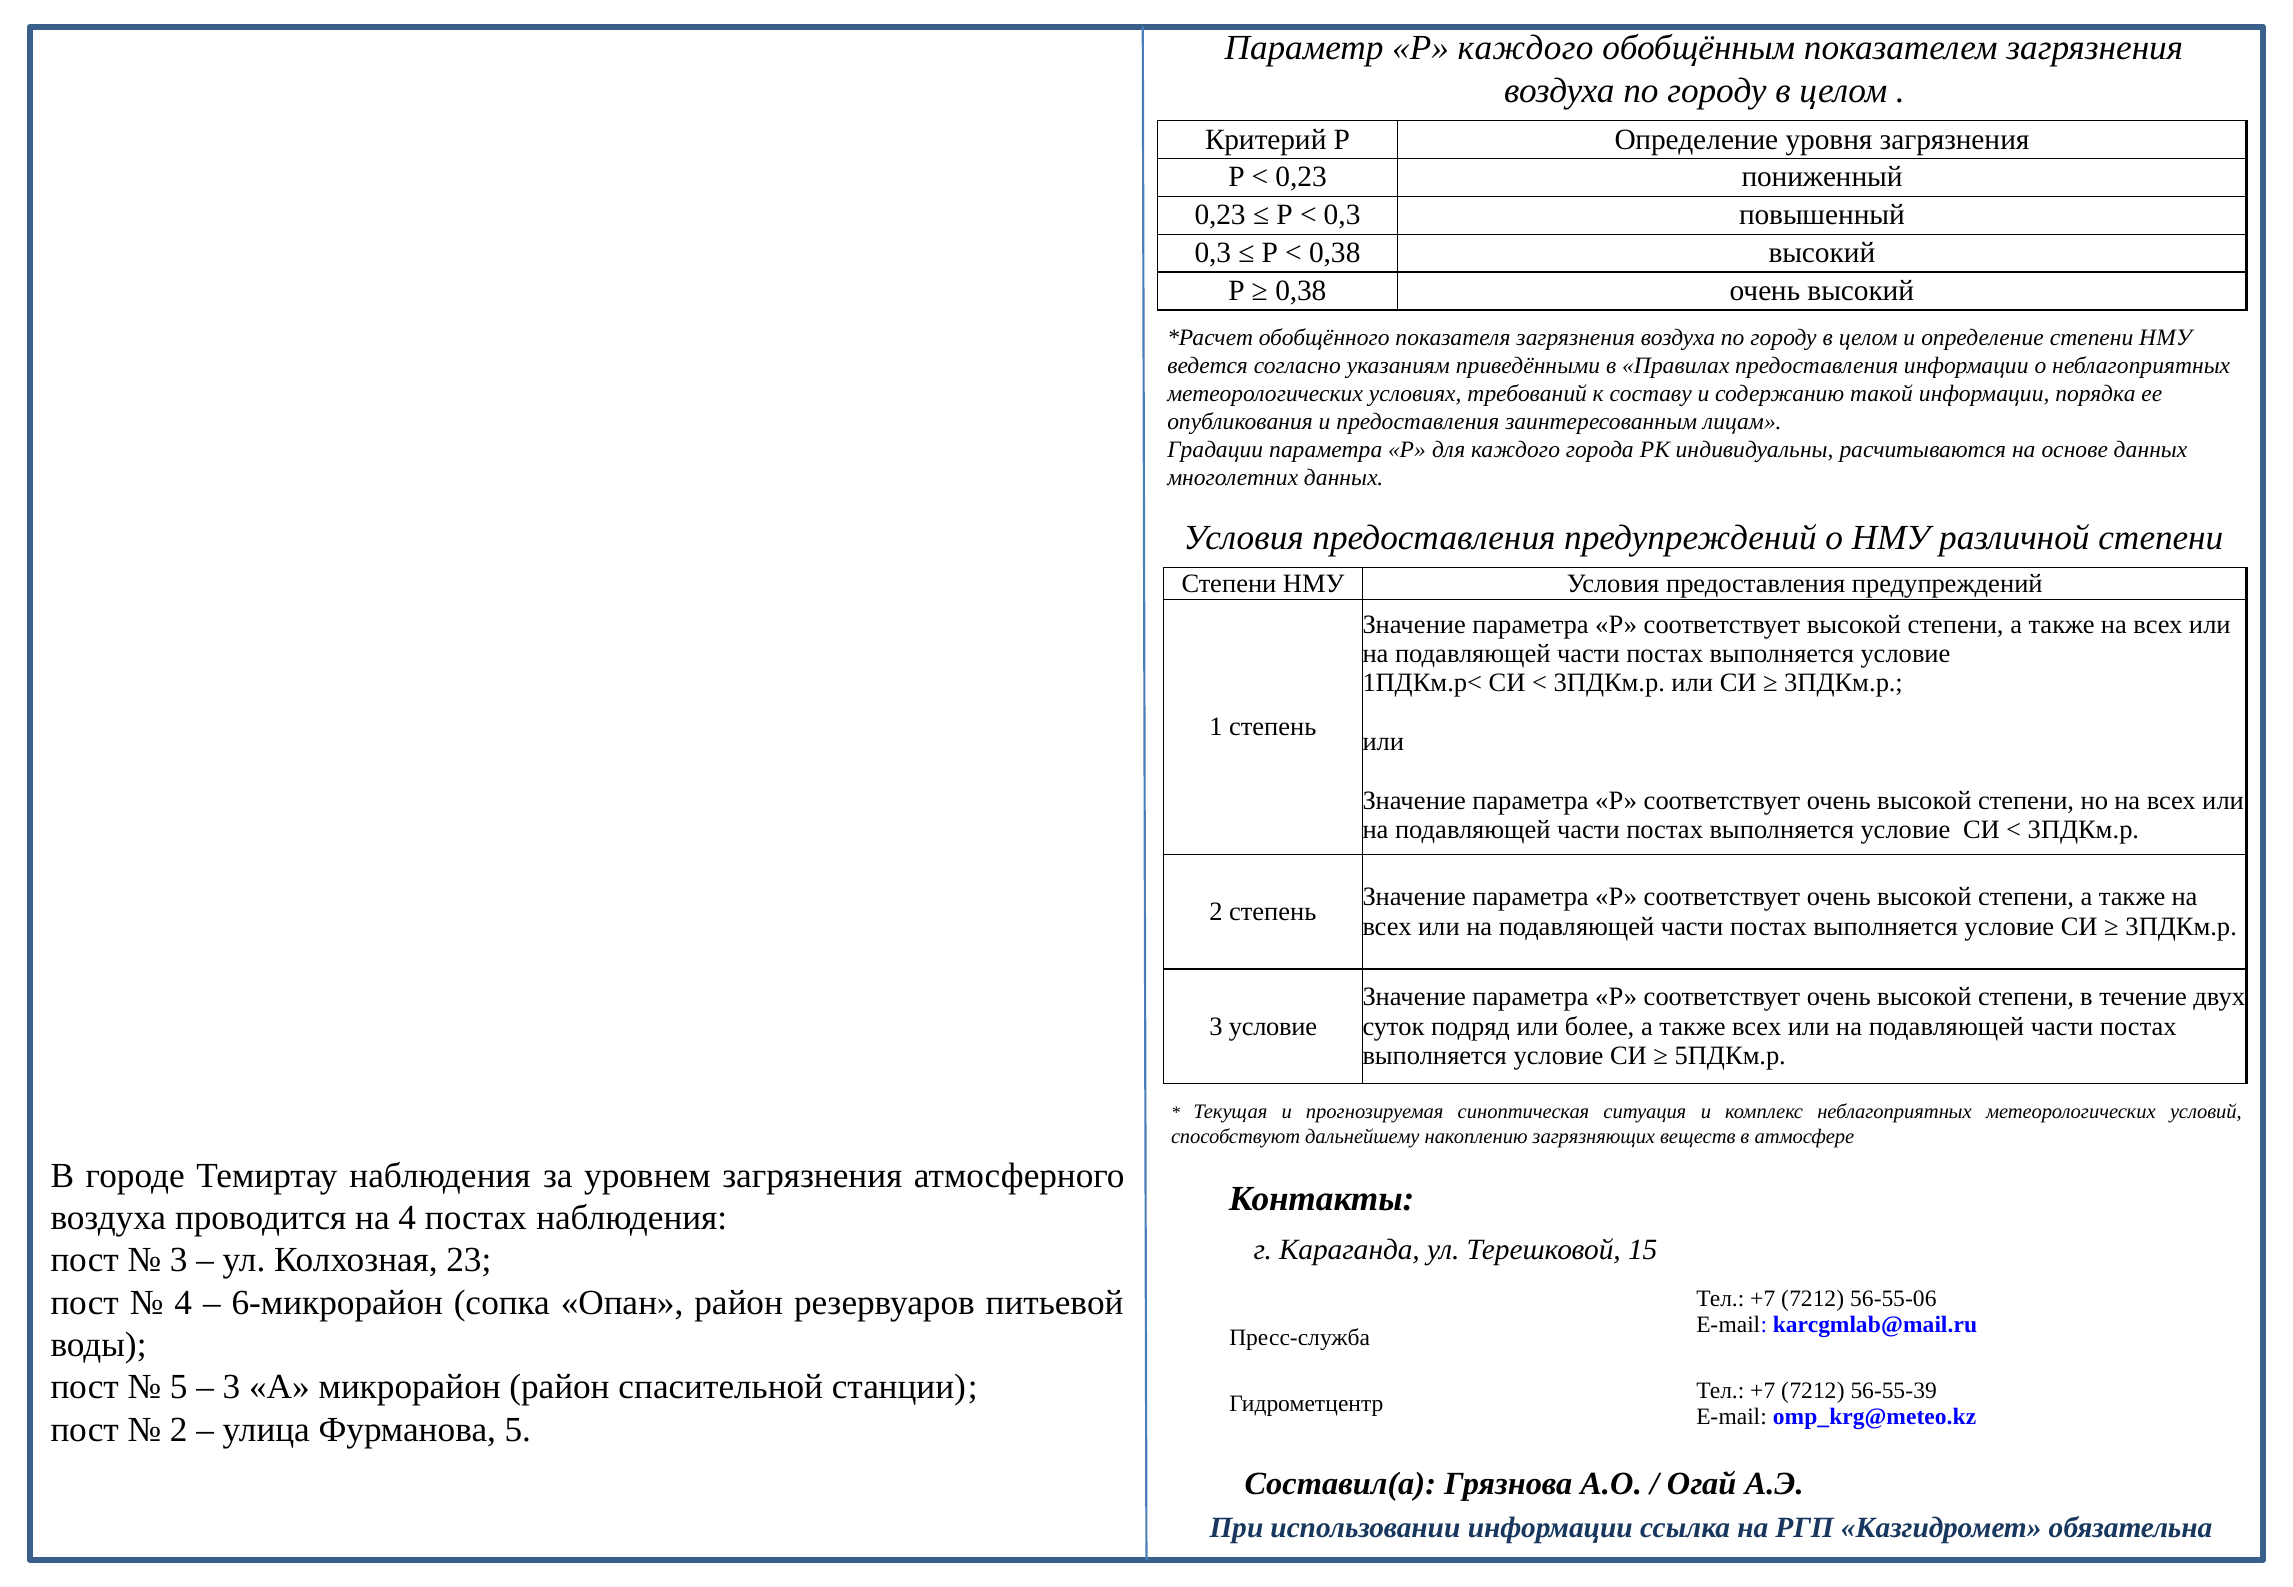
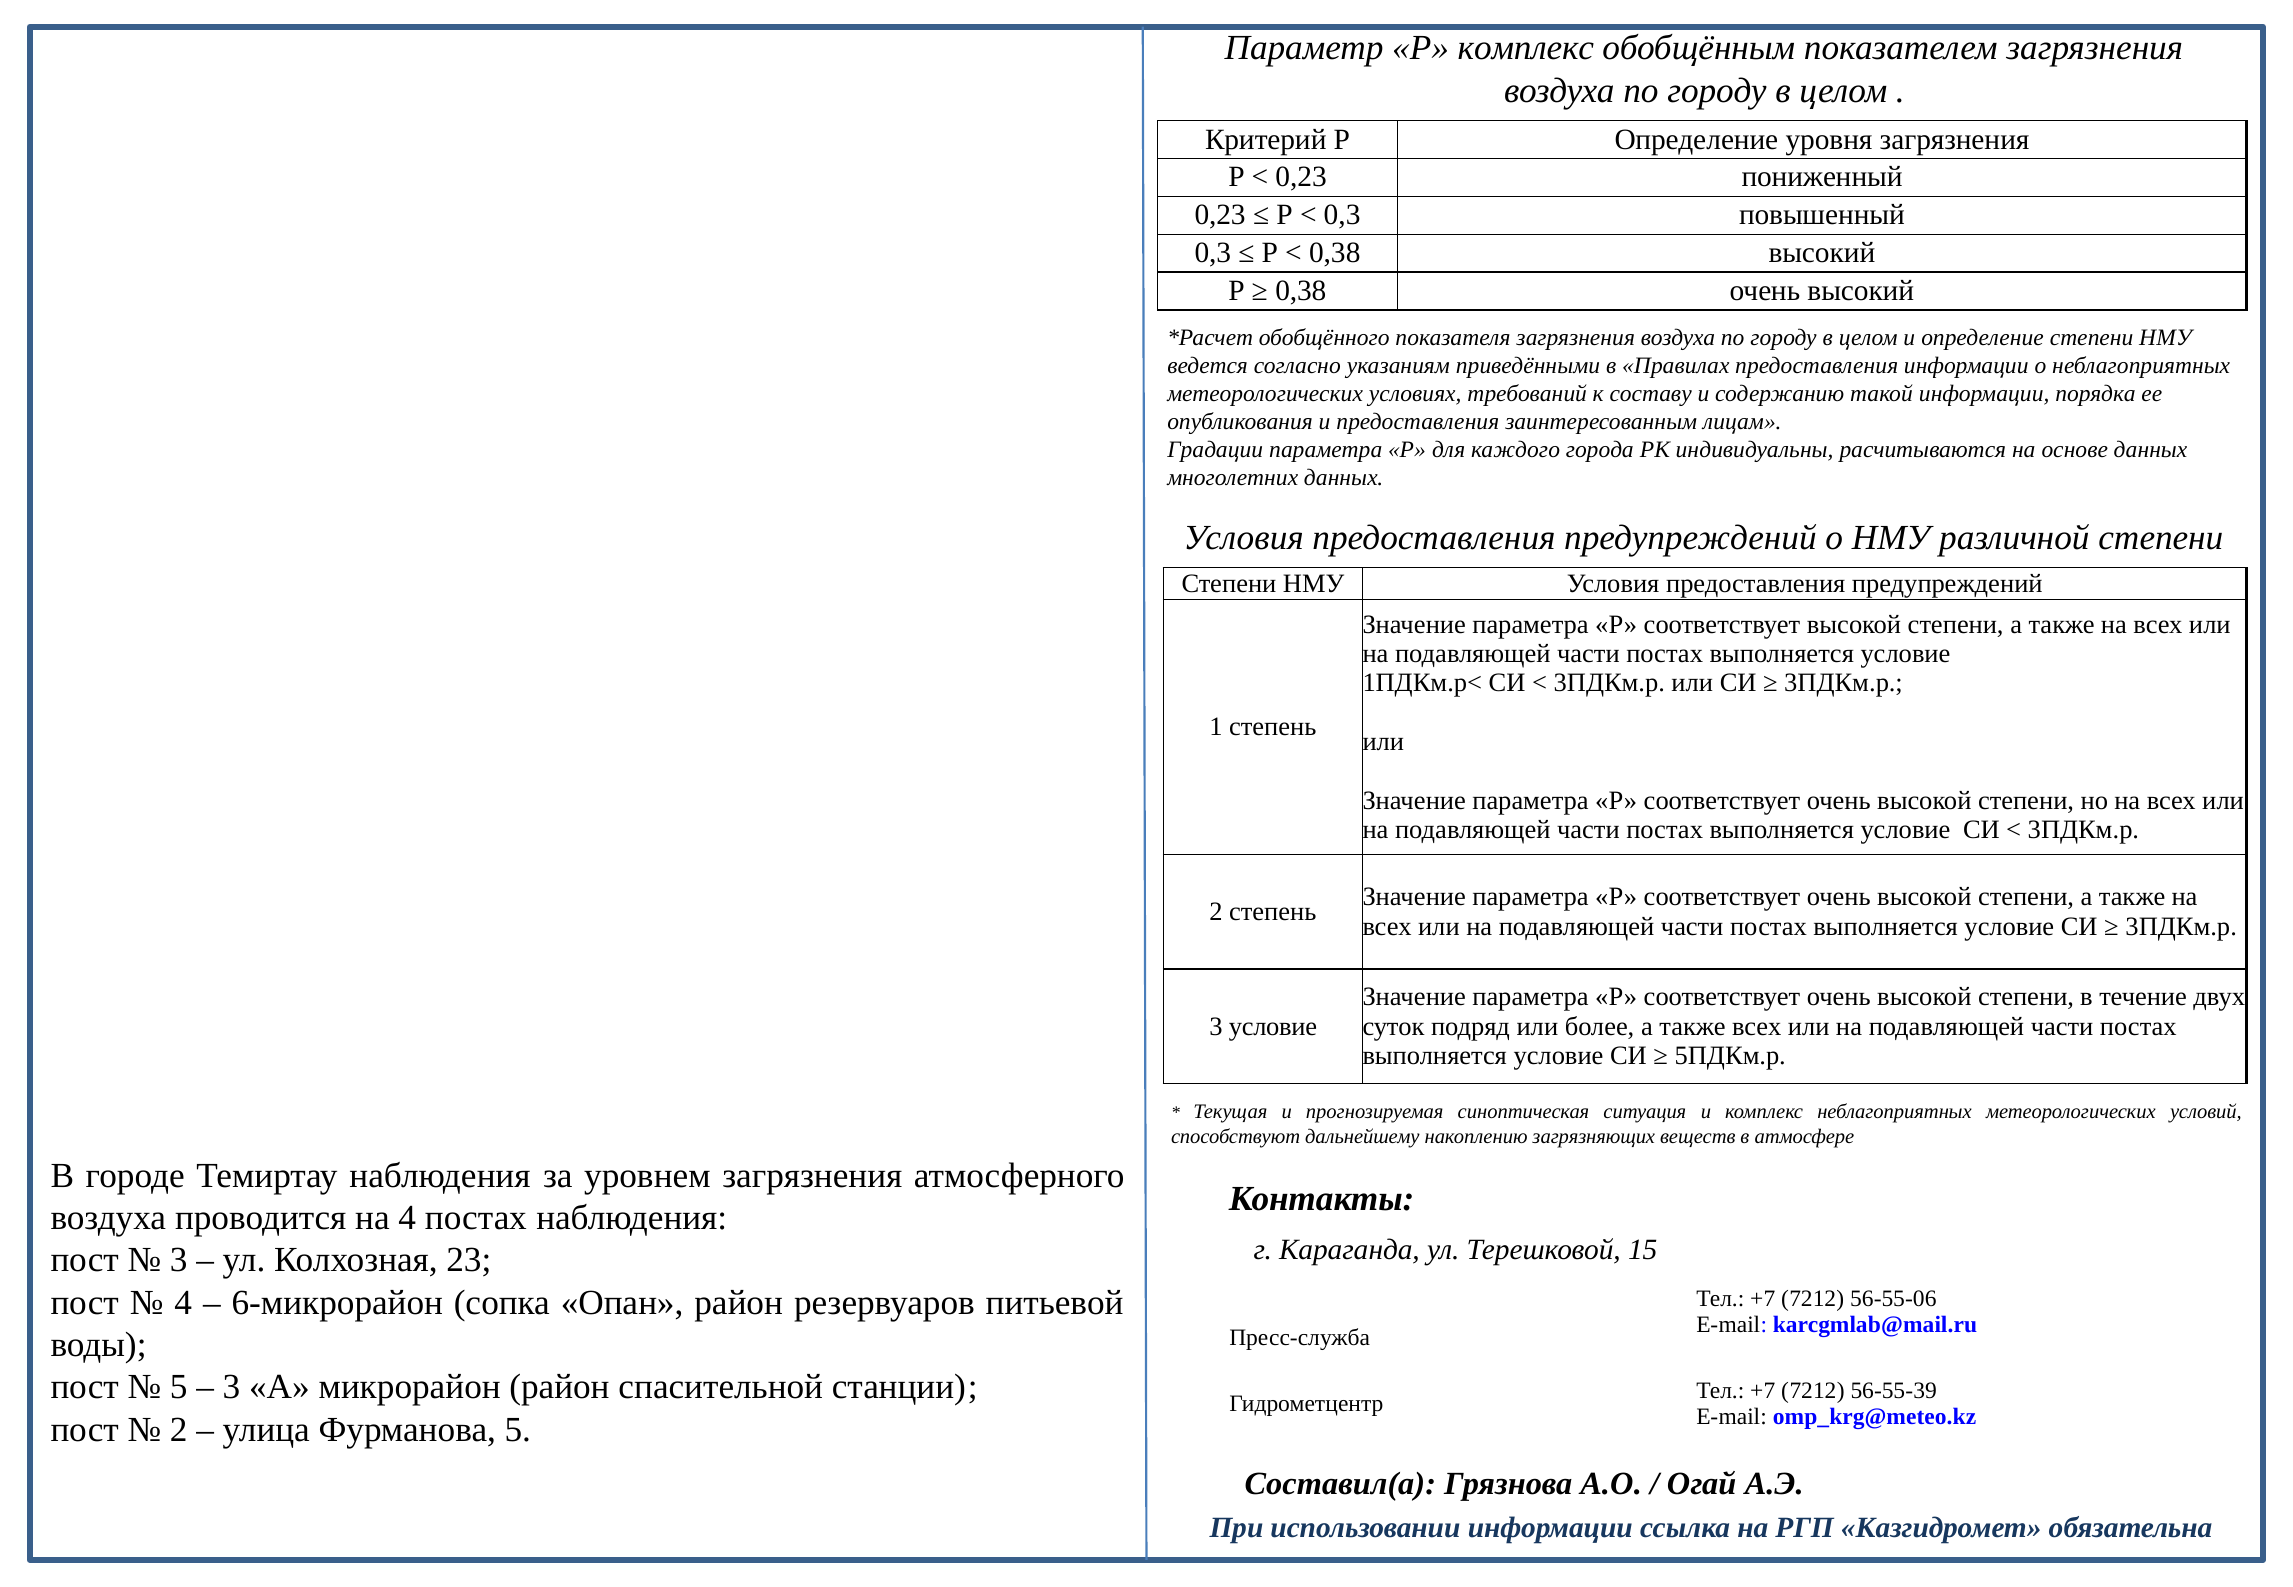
Р каждого: каждого -> комплекс (1526, 48)
